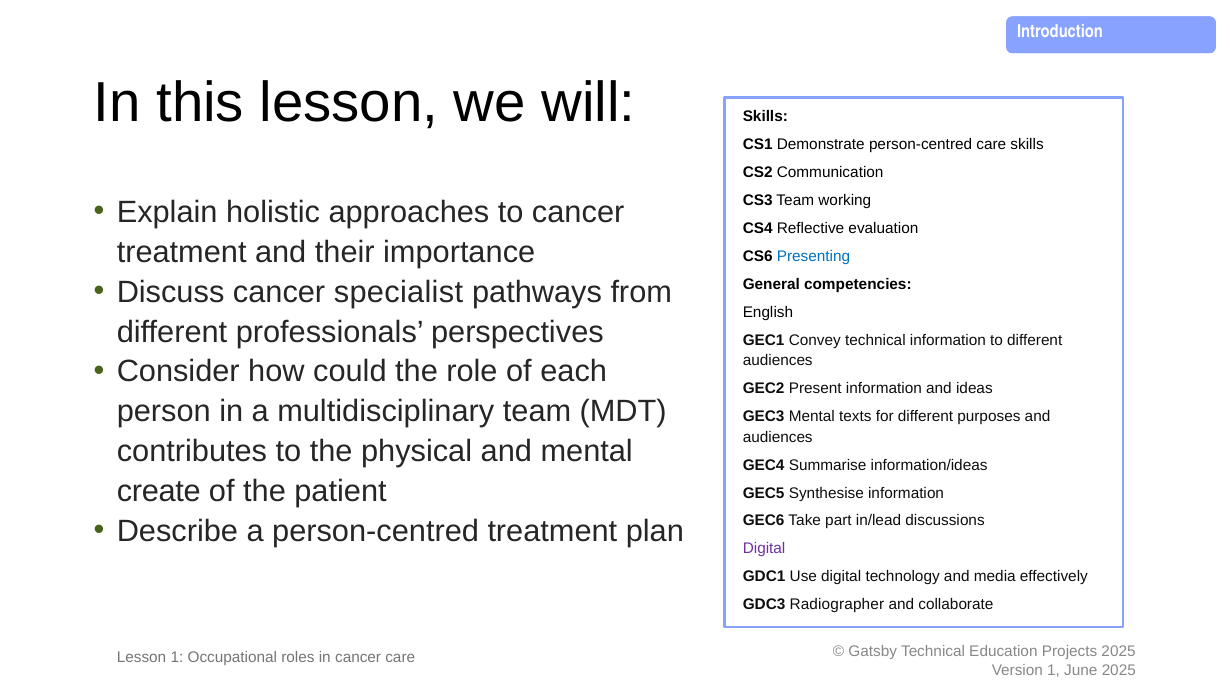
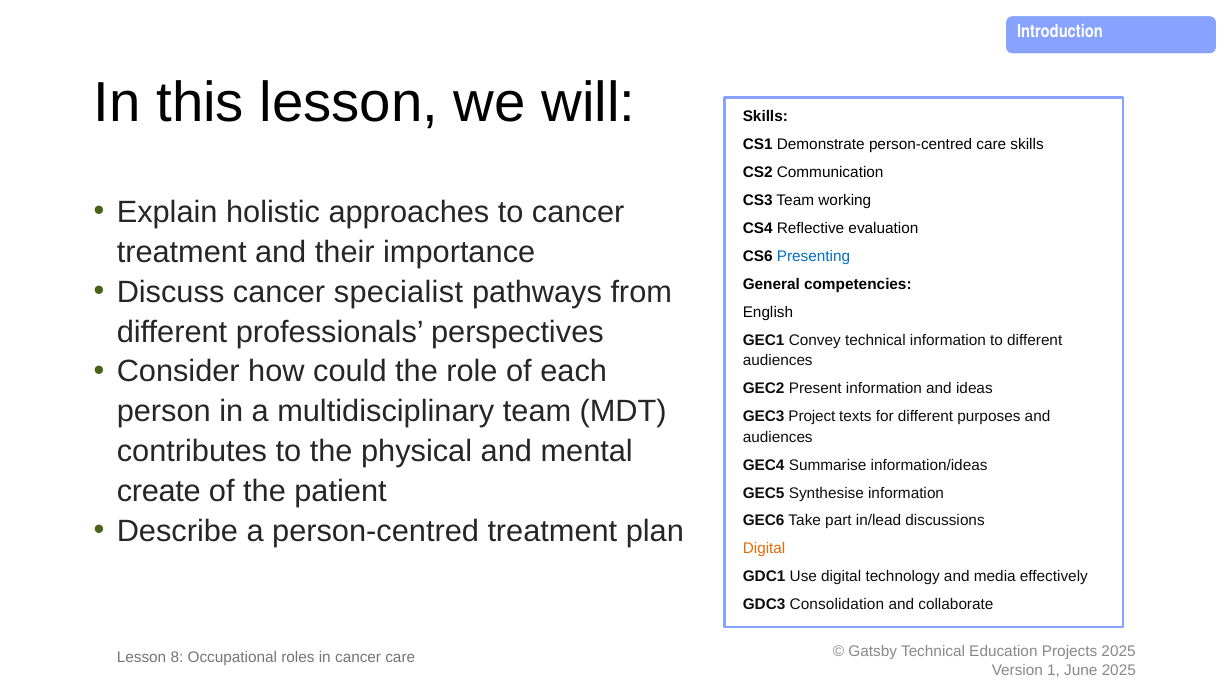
GEC3 Mental: Mental -> Project (812, 417)
Digital colour: purple -> orange (764, 549)
Radiographer: Radiographer -> Consolidation (837, 605)
Lesson 1: 1 -> 8 (177, 657)
